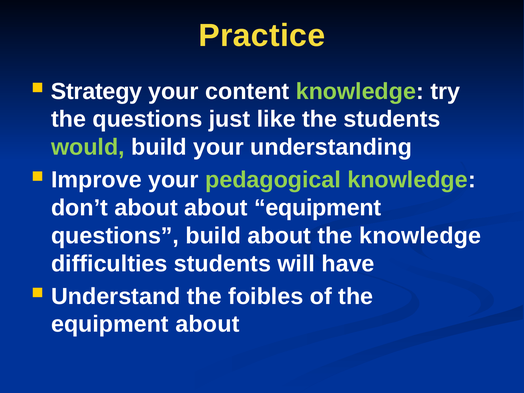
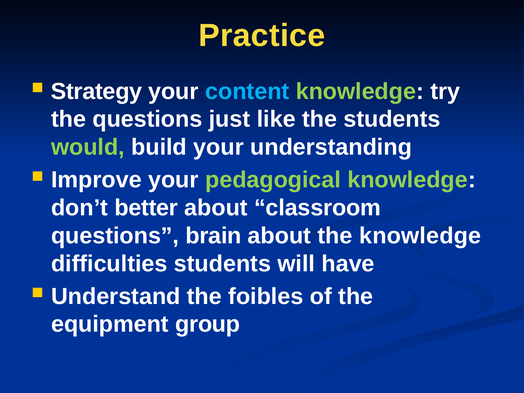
content colour: white -> light blue (247, 91)
don’t about: about -> better (146, 208)
about equipment: equipment -> classroom (318, 208)
questions build: build -> brain (213, 236)
equipment about: about -> group (208, 324)
